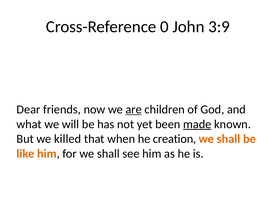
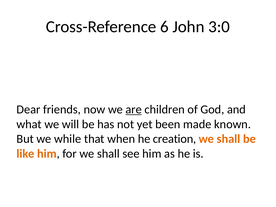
0: 0 -> 6 (164, 27)
3:9: 3:9 -> 3:0 (219, 27)
made underline: present -> none (197, 124)
killed: killed -> while (68, 139)
